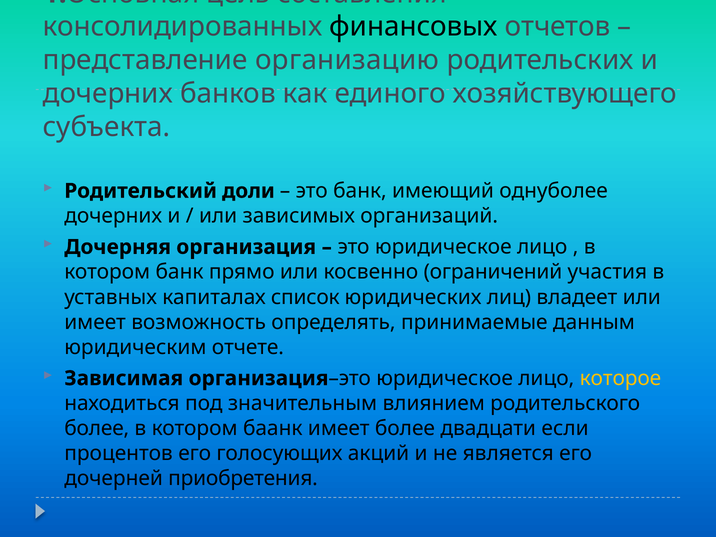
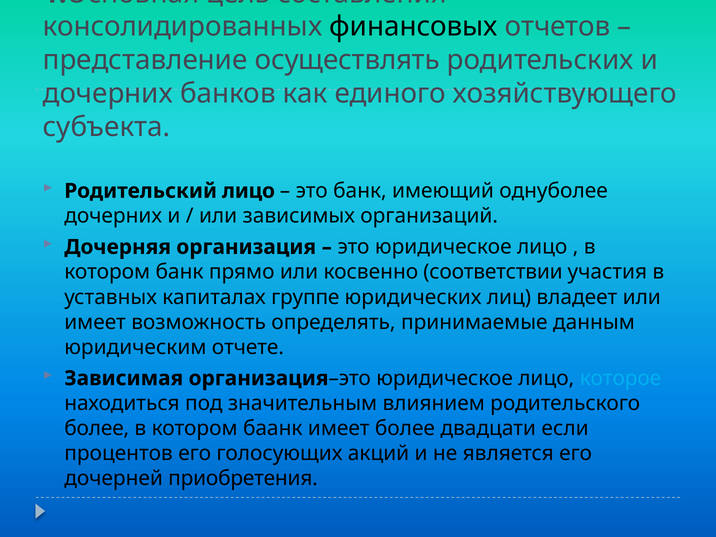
организацию: организацию -> осуществлять (347, 60)
Родительский доли: доли -> лицо (248, 191)
ограничений: ограничений -> соответствии (493, 272)
список: список -> группе (305, 297)
которое colour: yellow -> light blue (620, 378)
